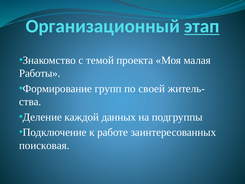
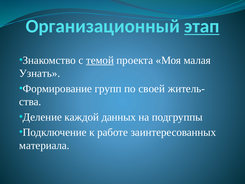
темой underline: none -> present (100, 60)
Работы: Работы -> Узнать (40, 73)
поисковая: поисковая -> материала (44, 145)
